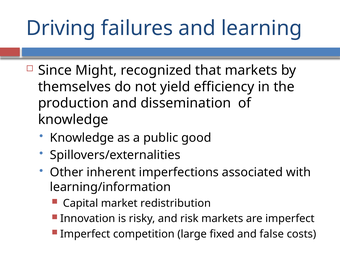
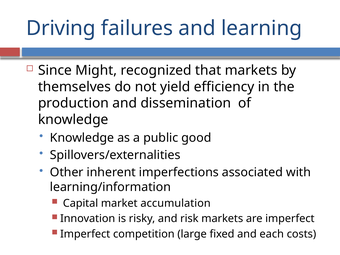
redistribution: redistribution -> accumulation (176, 203)
false: false -> each (272, 234)
